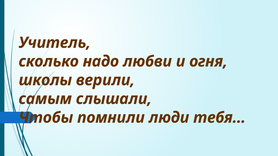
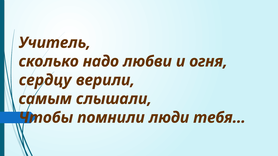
школы: школы -> сердцу (45, 80)
